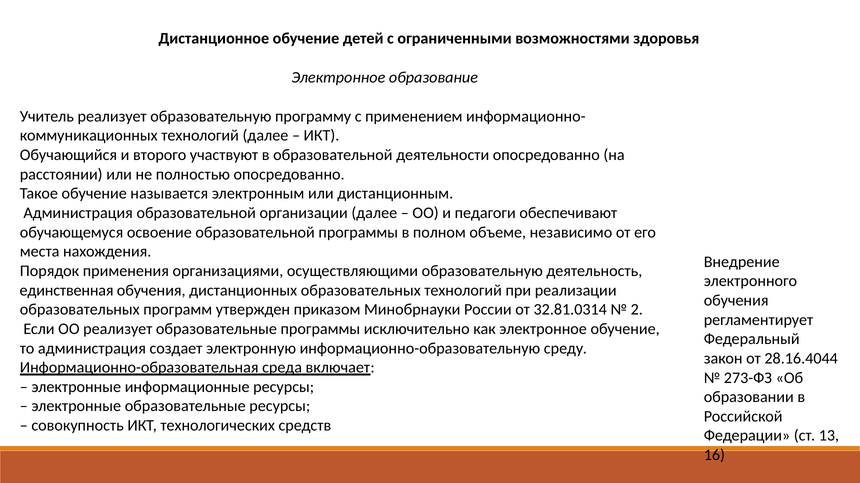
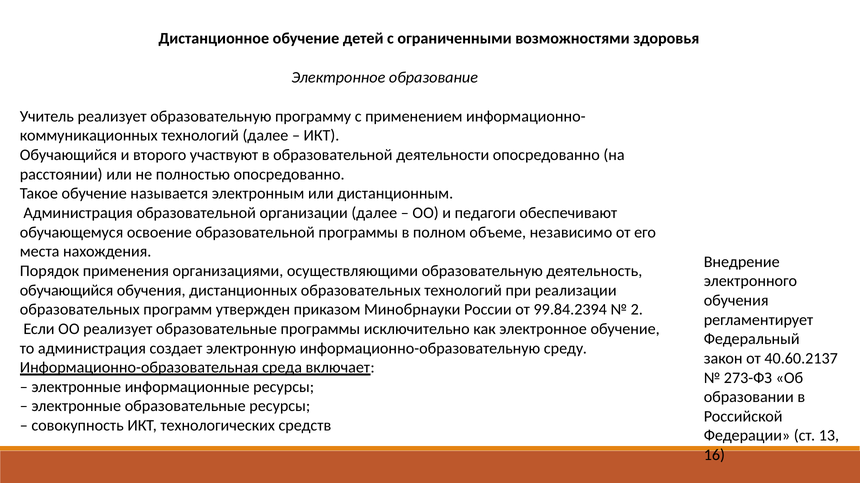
единственная: единственная -> обучающийся (67, 291)
32.81.0314: 32.81.0314 -> 99.84.2394 (570, 310)
28.16.4044: 28.16.4044 -> 40.60.2137 (801, 359)
